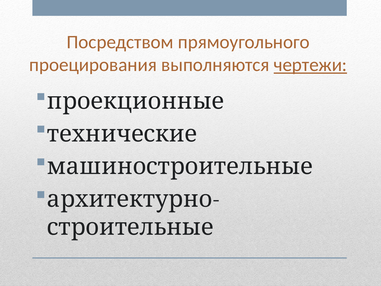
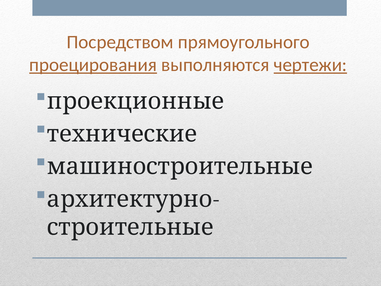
проецирования underline: none -> present (93, 65)
